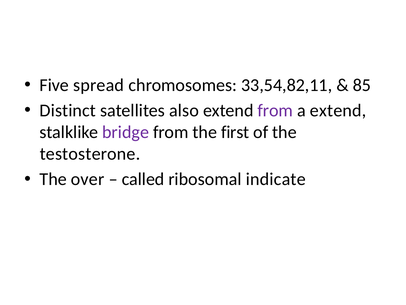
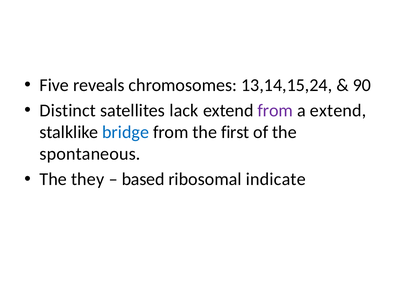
spread: spread -> reveals (99, 85)
33,54,82,11: 33,54,82,11 -> 13,14,15,24 (287, 85)
85: 85 -> 90 (362, 85)
also: also -> lack (184, 110)
bridge colour: purple -> blue (126, 132)
testosterone: testosterone -> spontaneous (90, 154)
over: over -> they (88, 179)
called: called -> based (143, 179)
